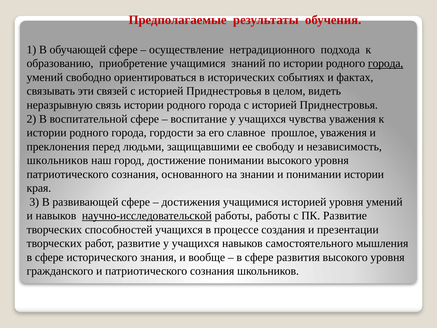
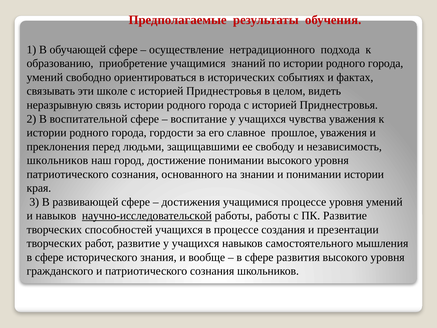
города underline: present -> none (386, 63)
связей: связей -> школе (112, 91)
учащимися историей: историей -> процессе (304, 202)
